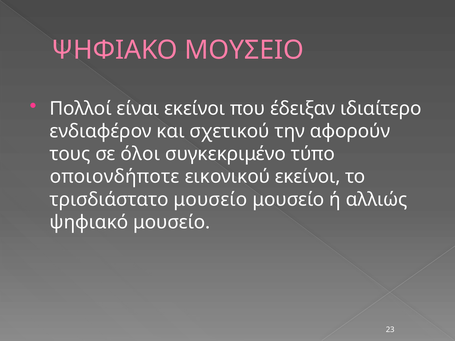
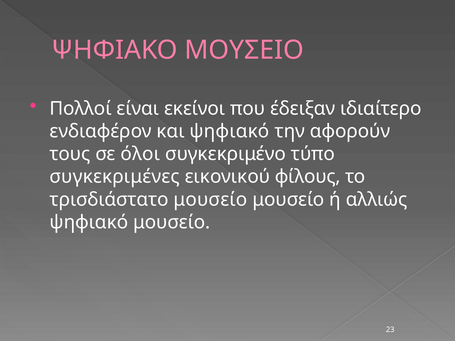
και σχετικού: σχετικού -> ψηφιακό (229, 131)
οποιονδήποτε: οποιονδήποτε -> συγκεκριμένες (115, 177)
εικονικού εκείνοι: εκείνοι -> φίλους (308, 177)
